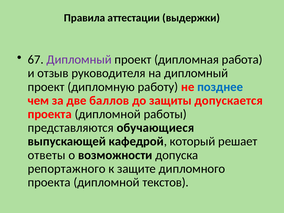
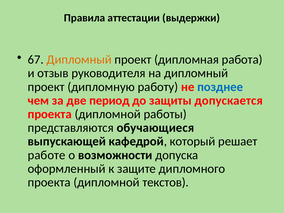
Дипломный colour: purple -> orange (79, 60)
баллов: баллов -> период (109, 101)
ответы: ответы -> работе (47, 155)
репортажного: репортажного -> оформленный (67, 169)
